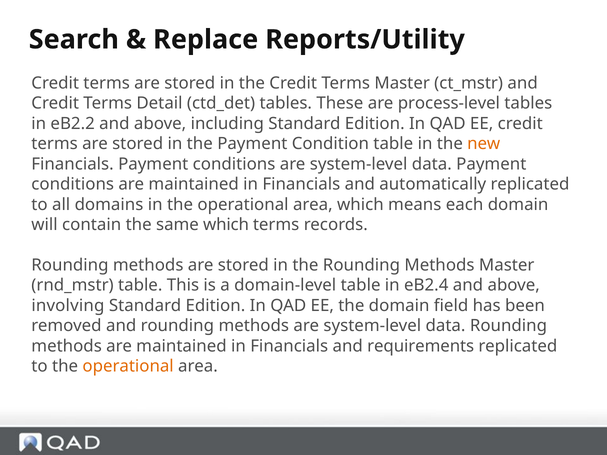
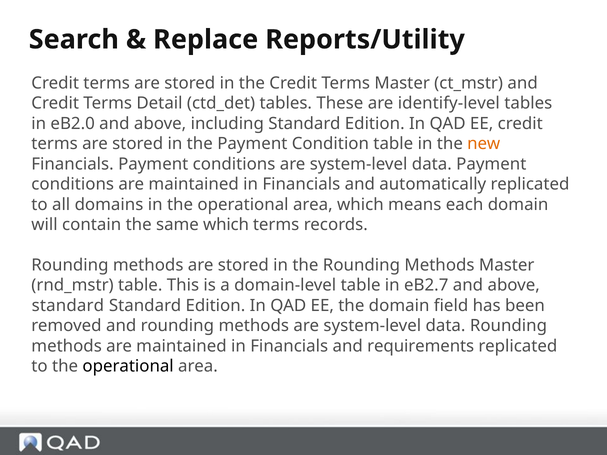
process-level: process-level -> identify-level (449, 103)
eB2.2: eB2.2 -> eB2.0 (73, 124)
eB2.4: eB2.4 -> eB2.7 (426, 286)
involving: involving -> standard (68, 306)
operational colour: orange -> black (128, 367)
